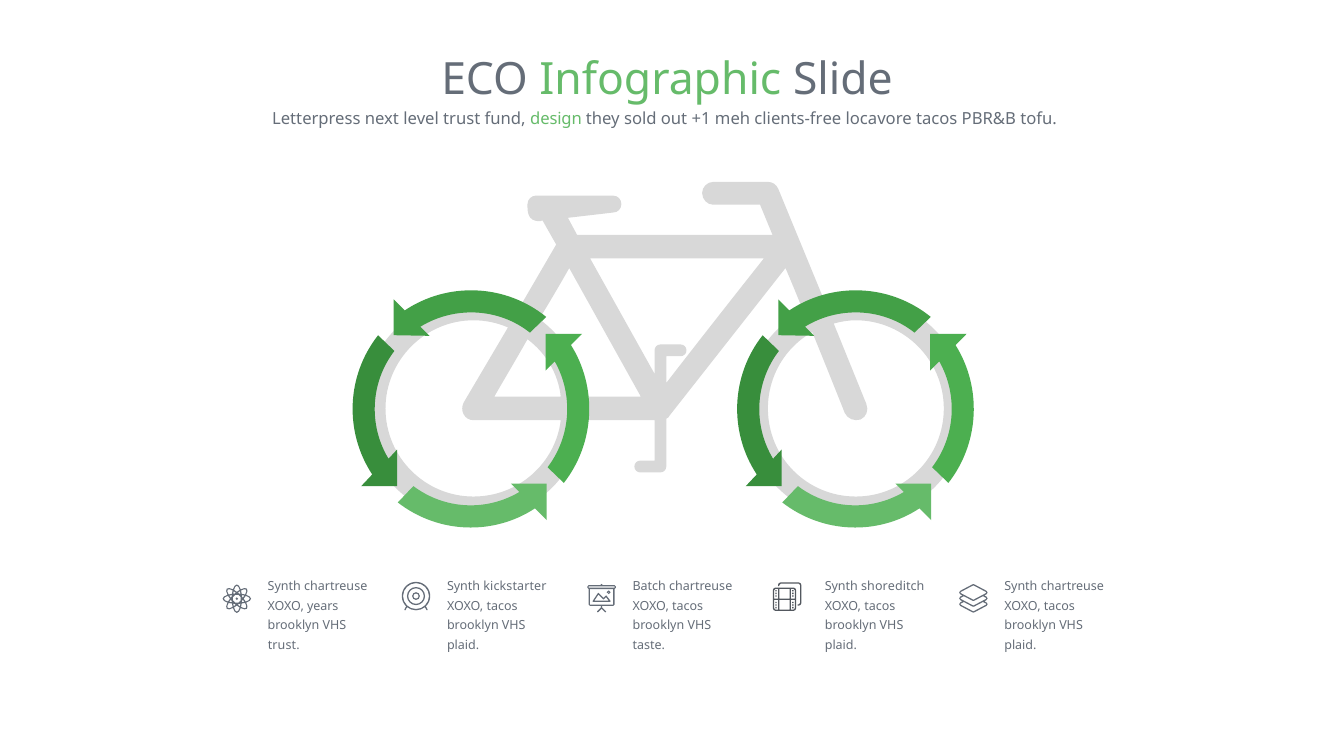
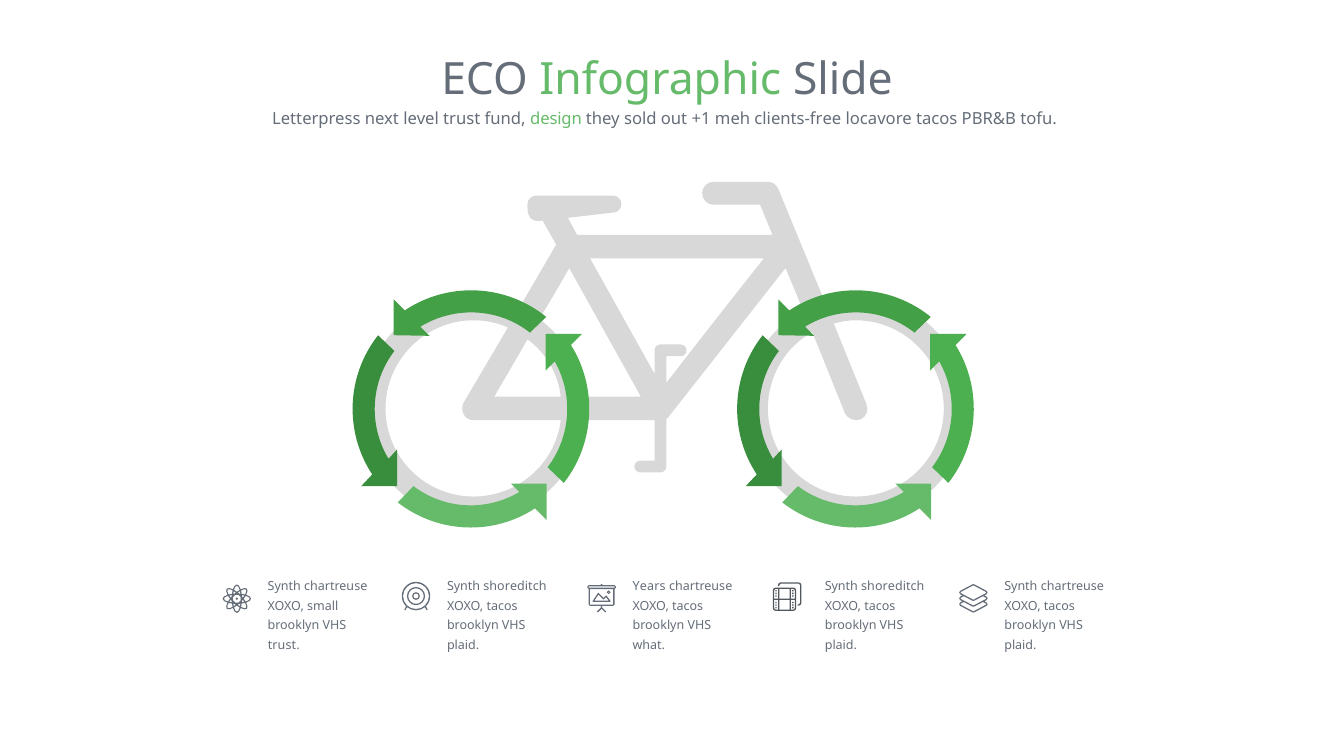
kickstarter: kickstarter -> shoreditch (515, 586)
Batch: Batch -> Years (649, 586)
years: years -> small (323, 606)
taste: taste -> what (649, 645)
